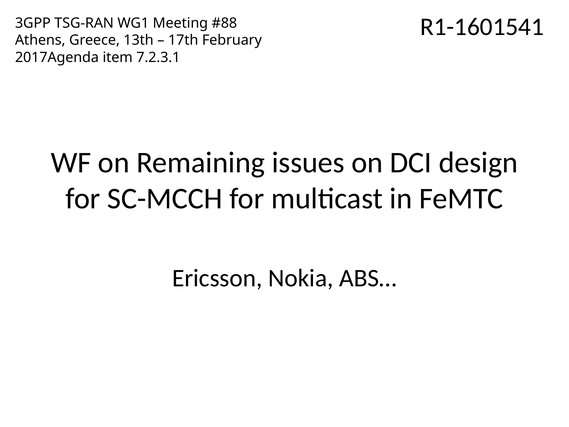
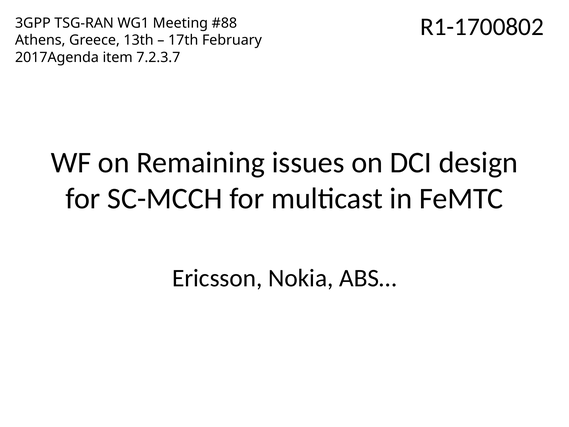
R1-1601541: R1-1601541 -> R1-1700802 (482, 27)
7.2.3.1: 7.2.3.1 -> 7.2.3.7 (158, 57)
